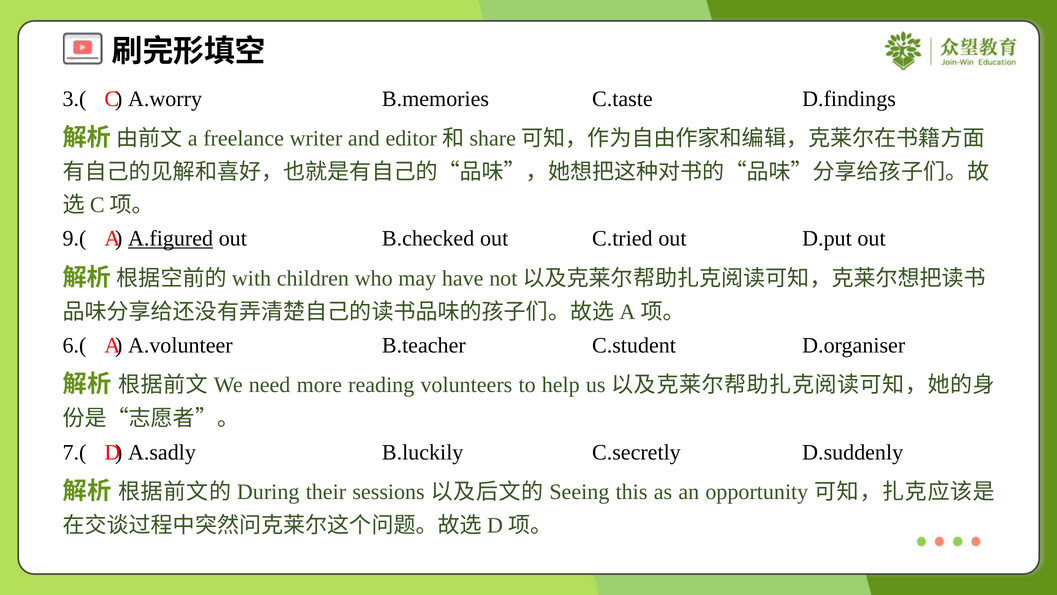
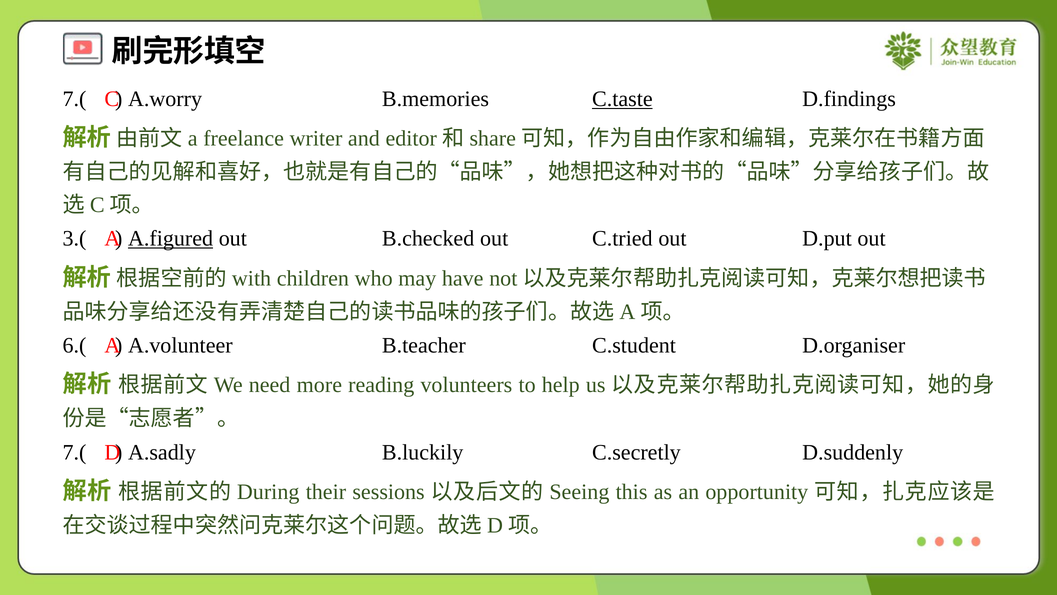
3.(: 3.( -> 7.( (75, 99)
C.taste underline: none -> present (622, 99)
9.(: 9.( -> 3.( (75, 238)
